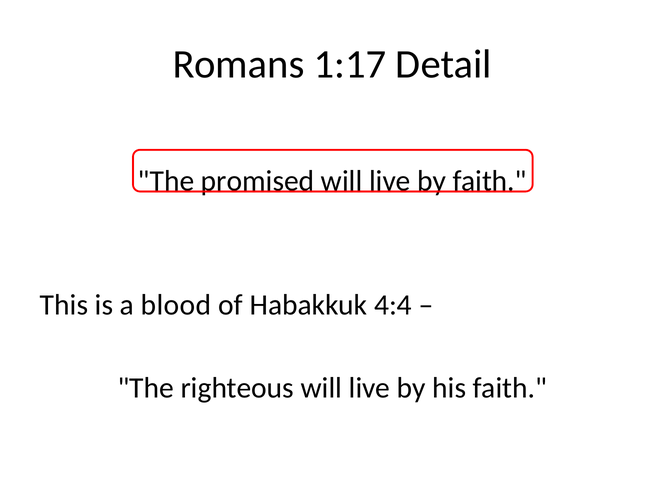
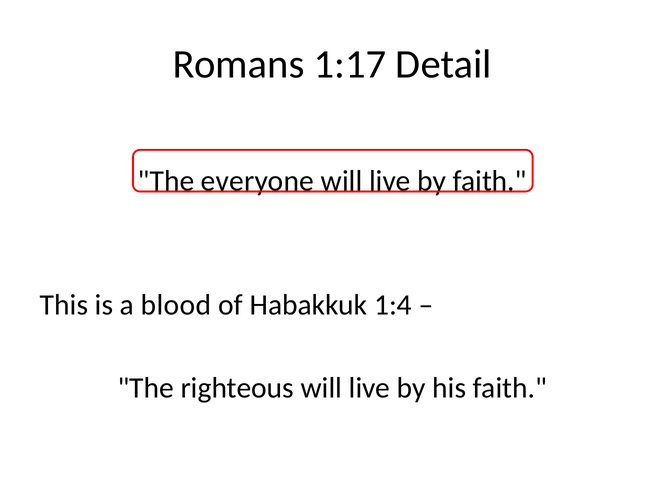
promised: promised -> everyone (258, 181)
4:4: 4:4 -> 1:4 (393, 305)
